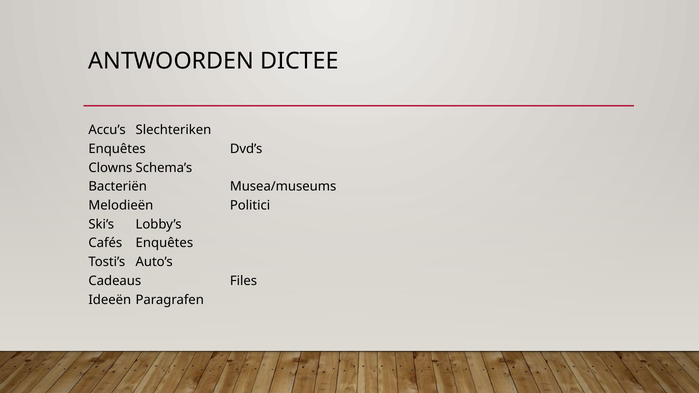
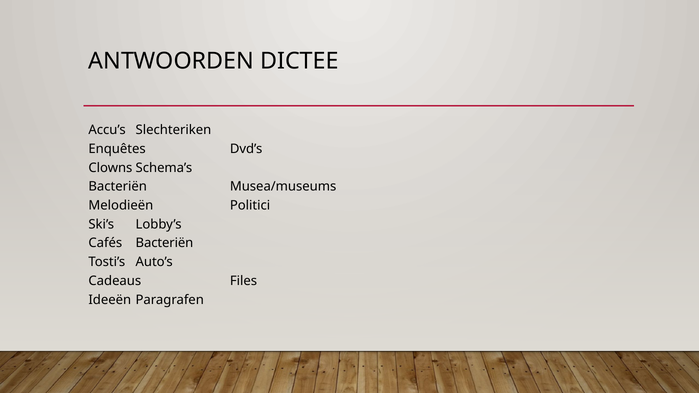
Cafés Enquêtes: Enquêtes -> Bacteriën (164, 243)
